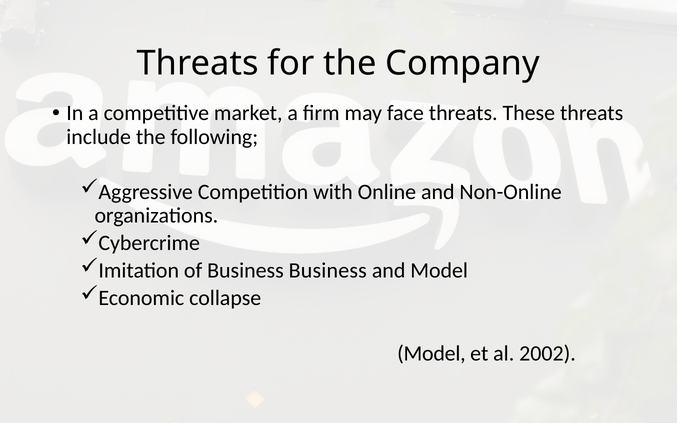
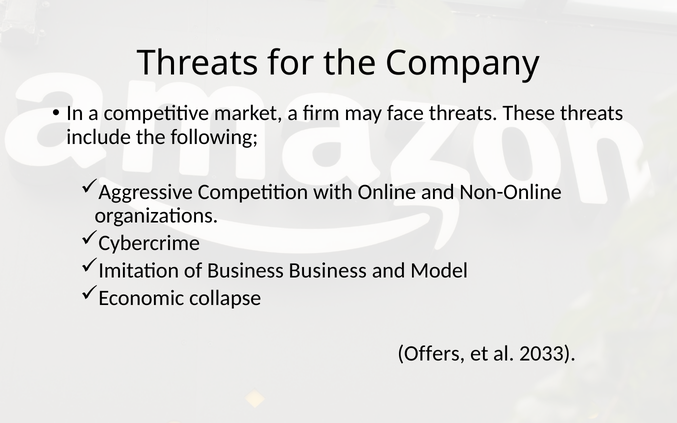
Model: Model -> Offers (431, 353)
2002: 2002 -> 2033 (548, 353)
